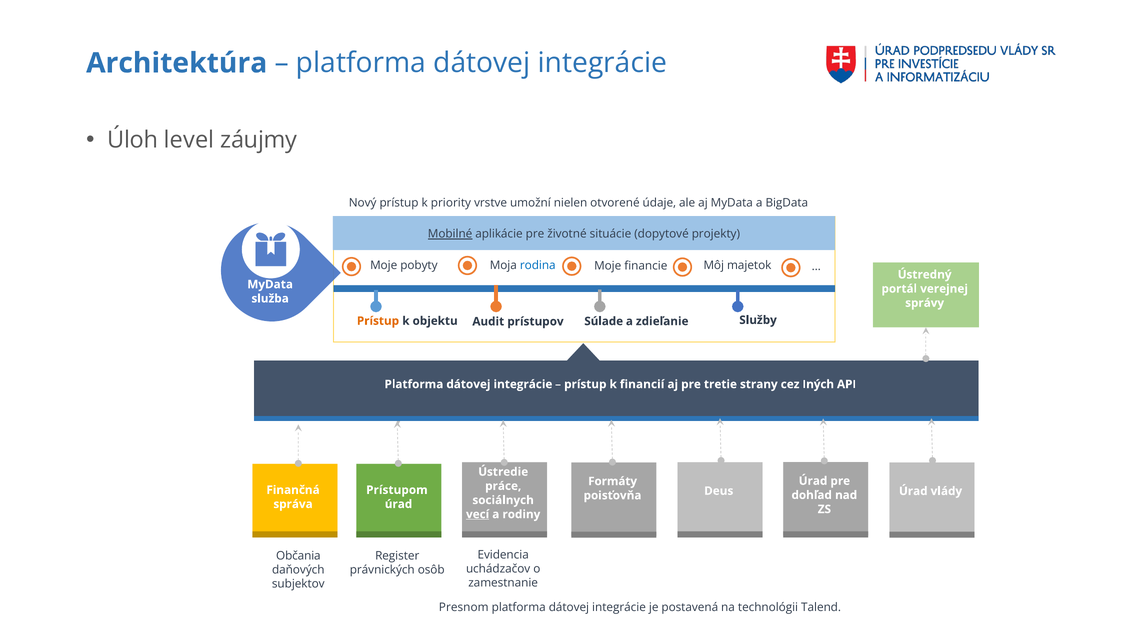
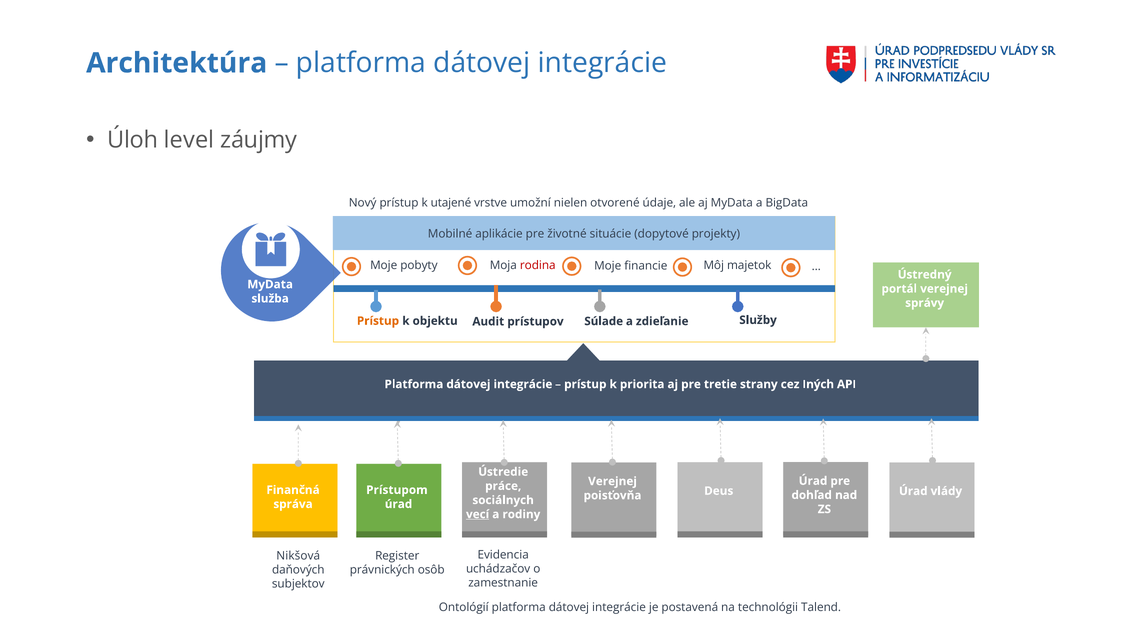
priority: priority -> utajené (451, 203)
Mobilné underline: present -> none (450, 234)
rodina colour: blue -> red (538, 265)
financií: financií -> priorita (642, 384)
Formáty: Formáty -> Verejnej (613, 481)
Občania: Občania -> Nikšová (298, 555)
Presnom: Presnom -> Ontológií (464, 607)
